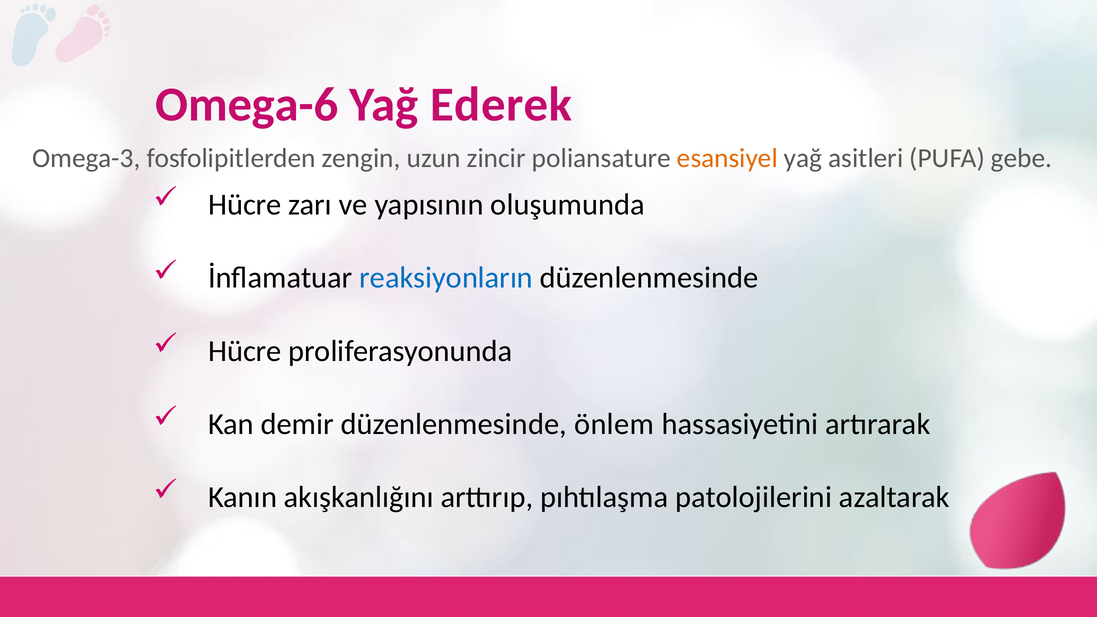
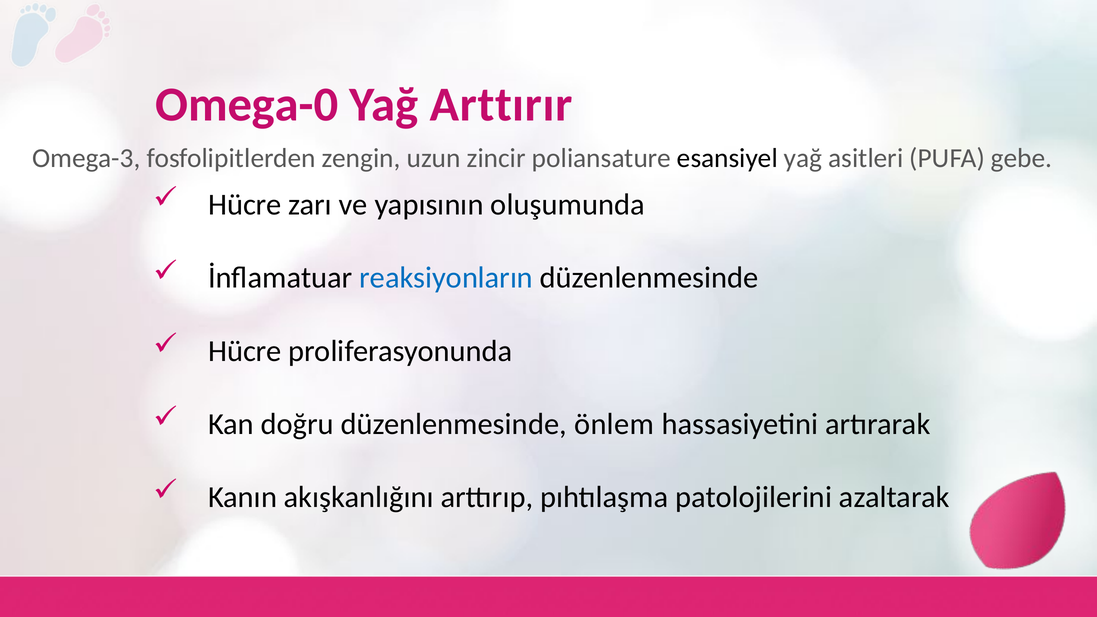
Omega-6: Omega-6 -> Omega-0 (247, 105)
Ederek: Ederek -> Arttırır (501, 105)
esansiyel colour: orange -> black (727, 158)
demir: demir -> doğru (297, 424)
